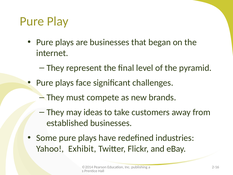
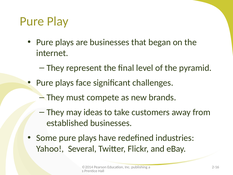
Exhibit: Exhibit -> Several (82, 149)
